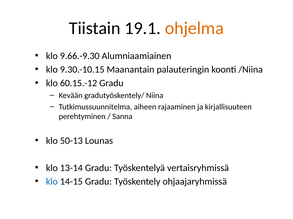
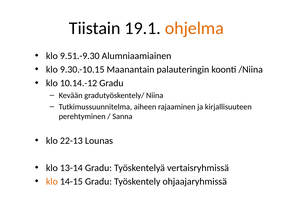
9.66.-9.30: 9.66.-9.30 -> 9.51.-9.30 (80, 56)
60.15.-12: 60.15.-12 -> 10.14.-12 (79, 83)
50-13: 50-13 -> 22-13 (71, 141)
klo colour: blue -> orange (52, 182)
